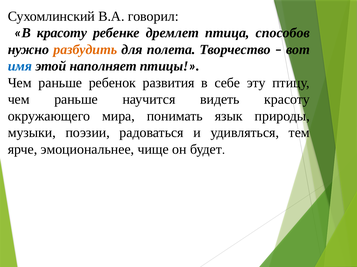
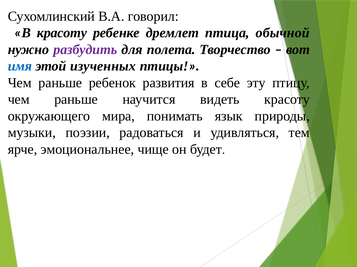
способов: способов -> обычной (283, 33)
разбудить colour: orange -> purple (85, 50)
наполняет: наполняет -> изученных (103, 66)
